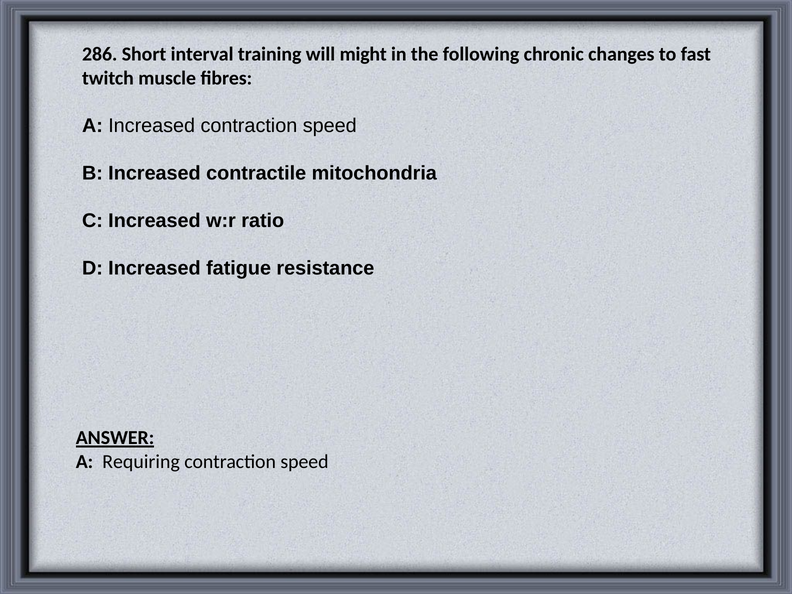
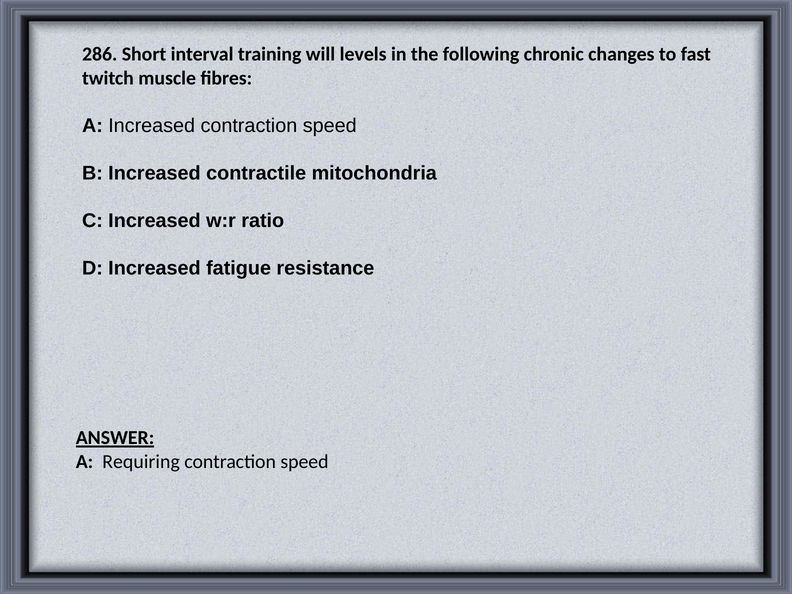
might: might -> levels (363, 54)
